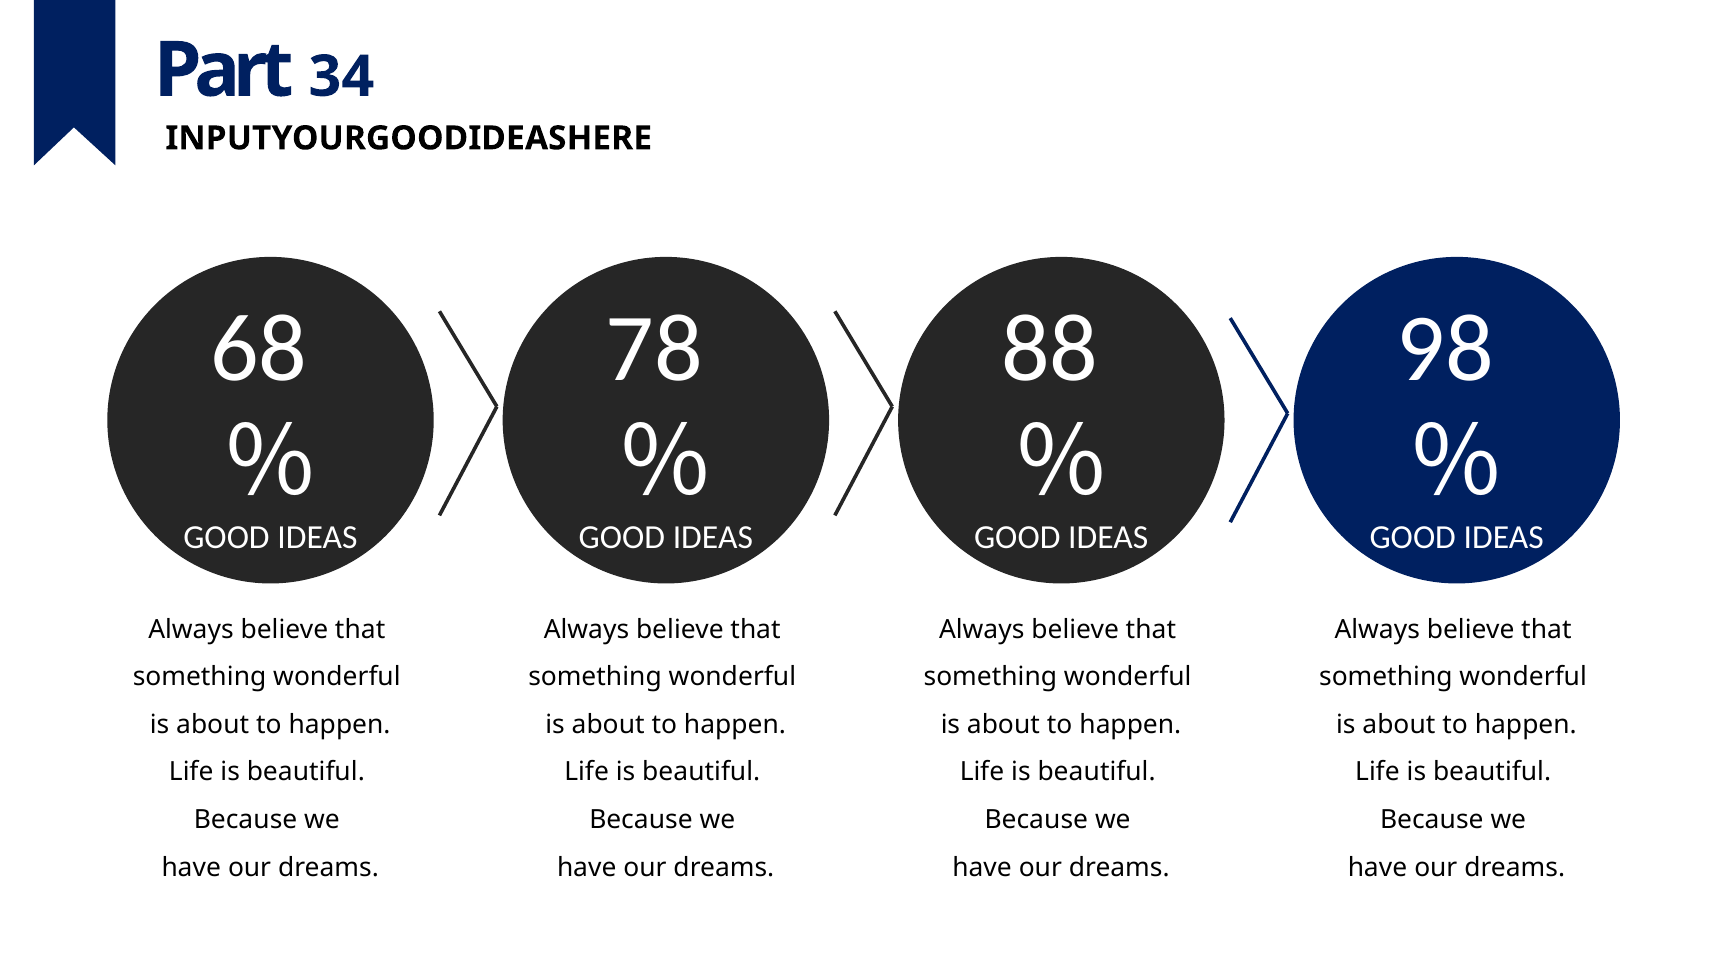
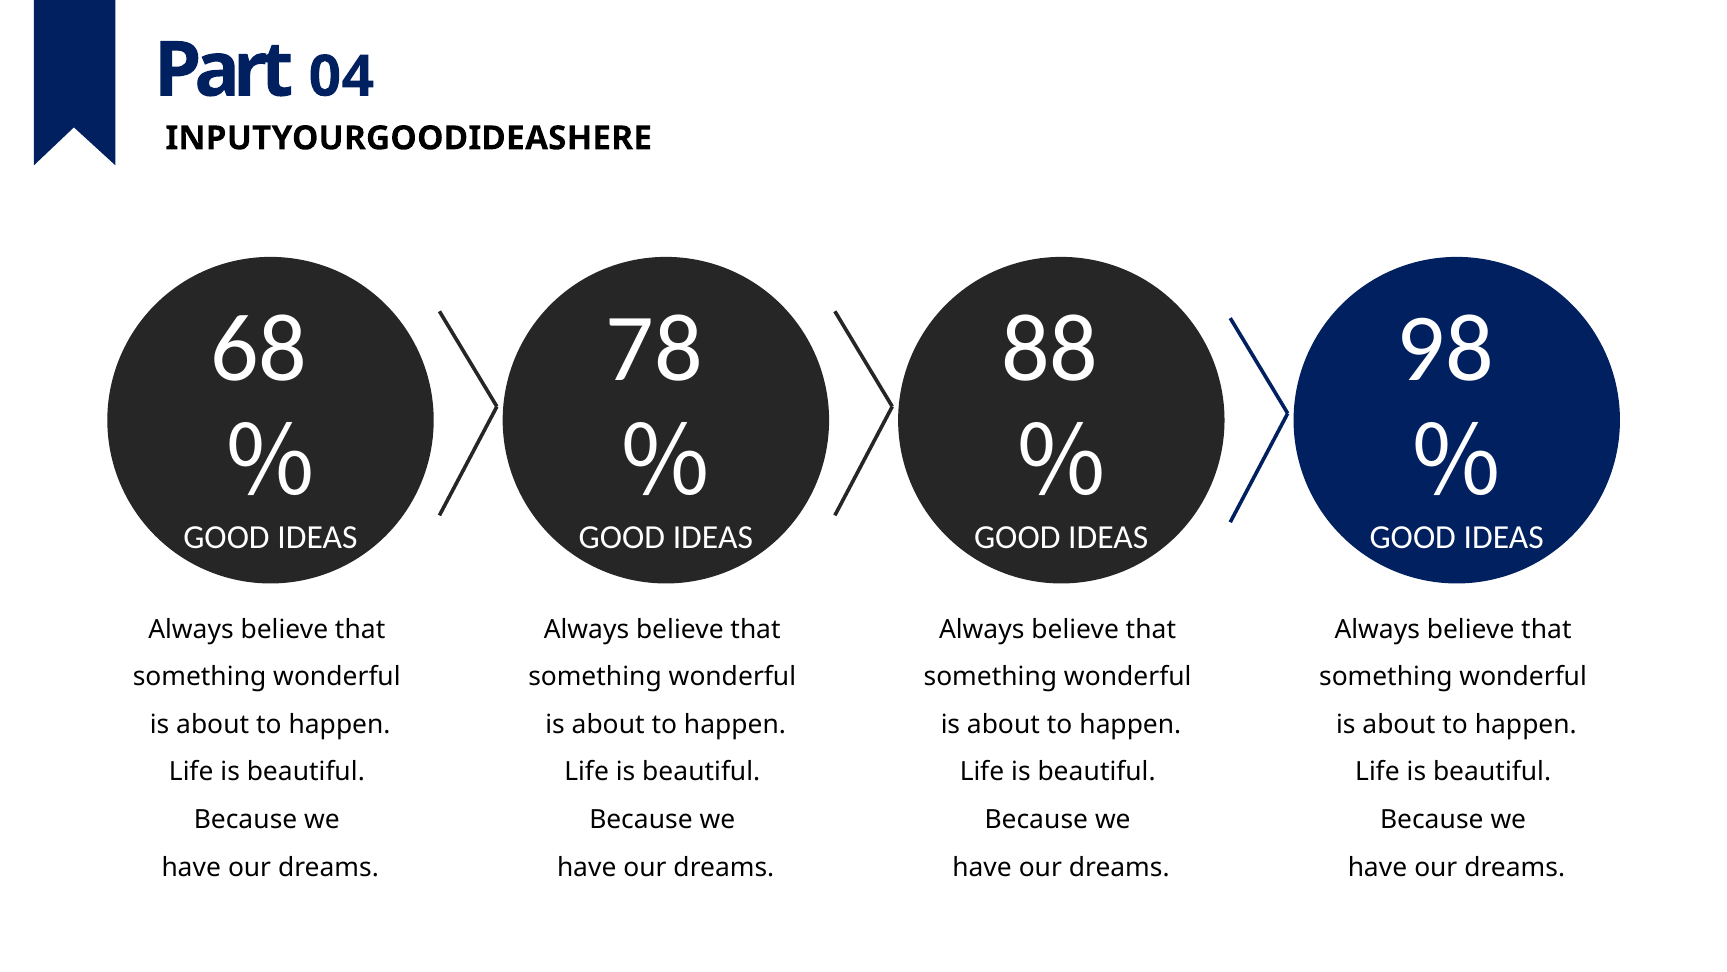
34: 34 -> 04 (341, 77)
